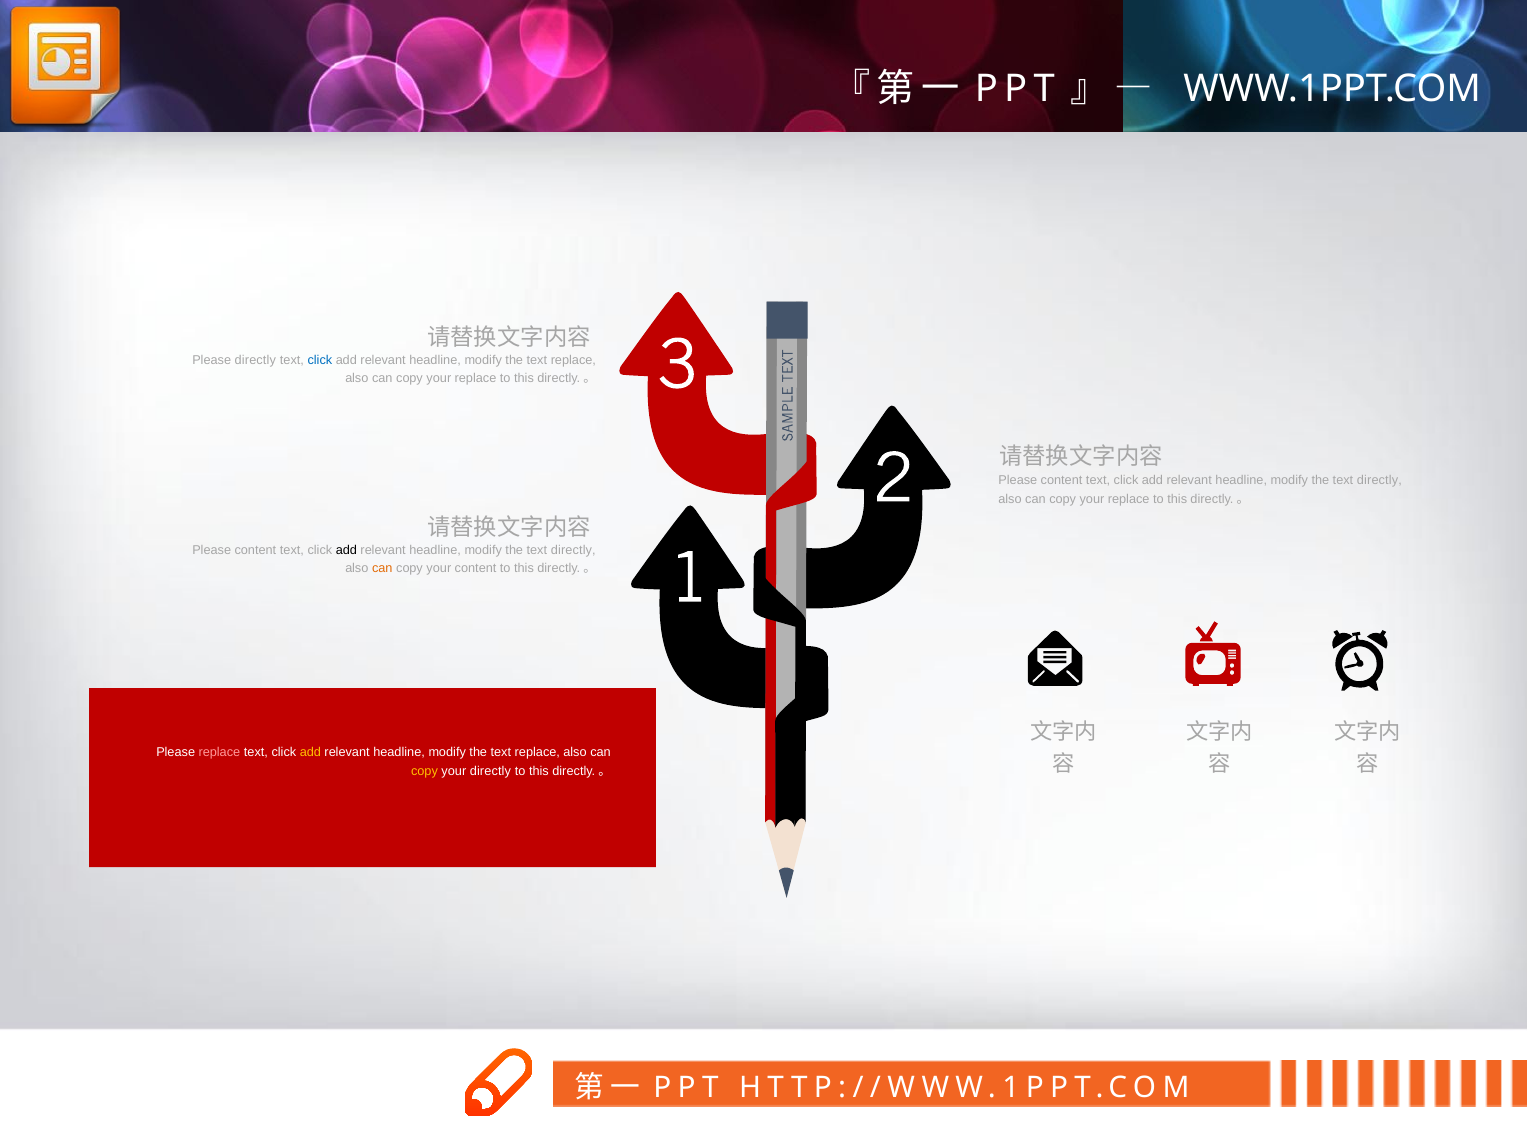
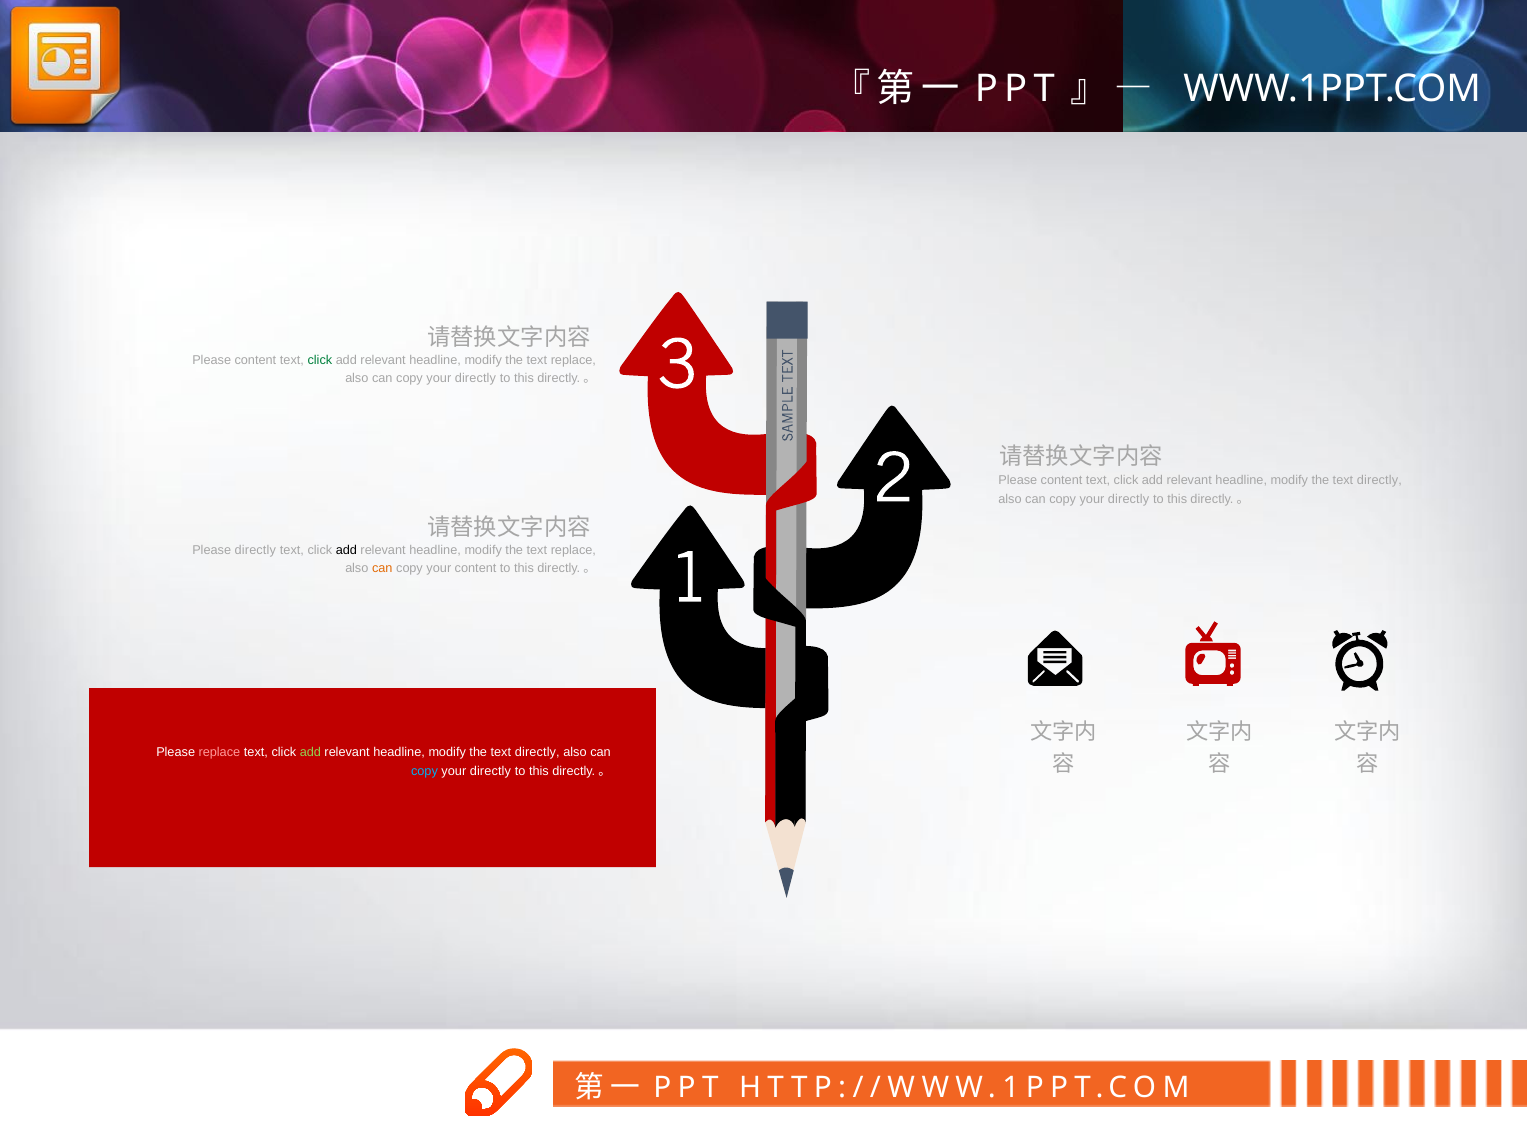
directly: directly -> content (255, 360)
click colour: blue -> green (320, 360)
replace: replace -> directly (475, 378)
replace: replace -> directly (1129, 499)
content: content -> directly (255, 550)
directly: directly -> replace (573, 550)
add colour: yellow -> light green (310, 752)
replace: replace -> directly (537, 752)
copy colour: yellow -> light blue (424, 770)
